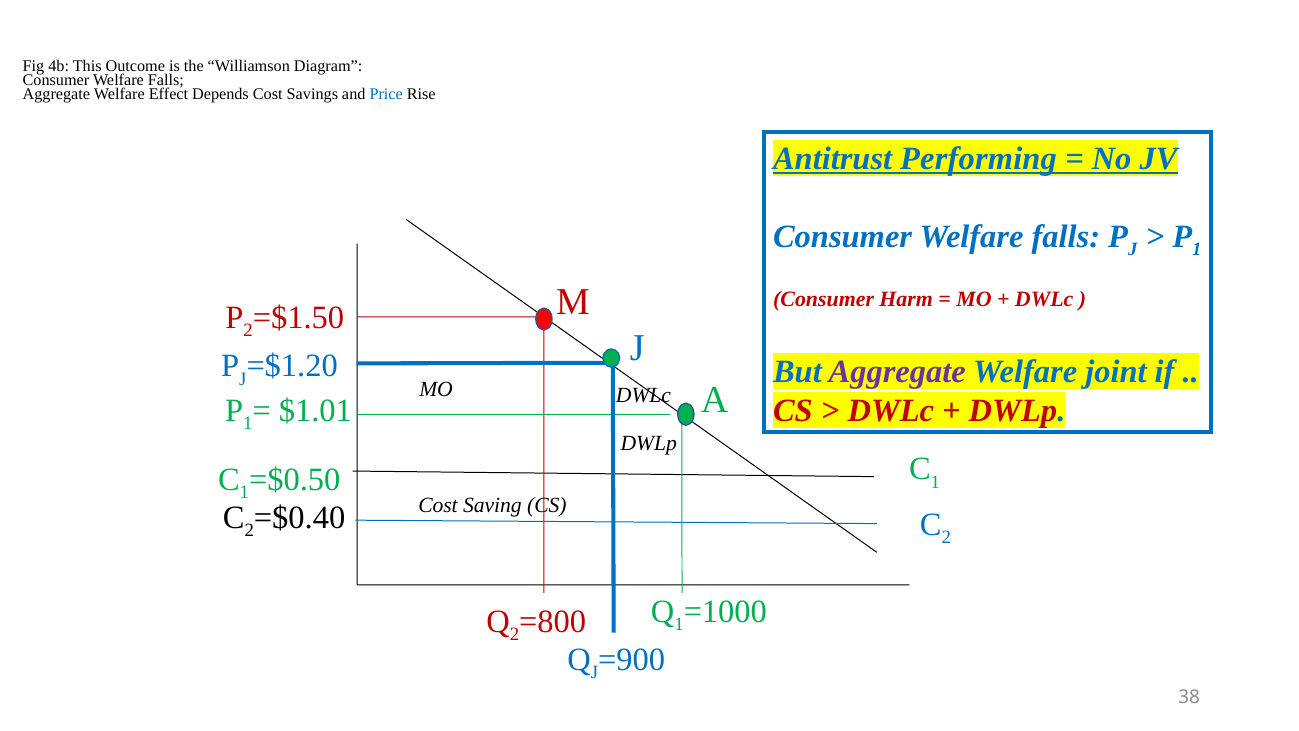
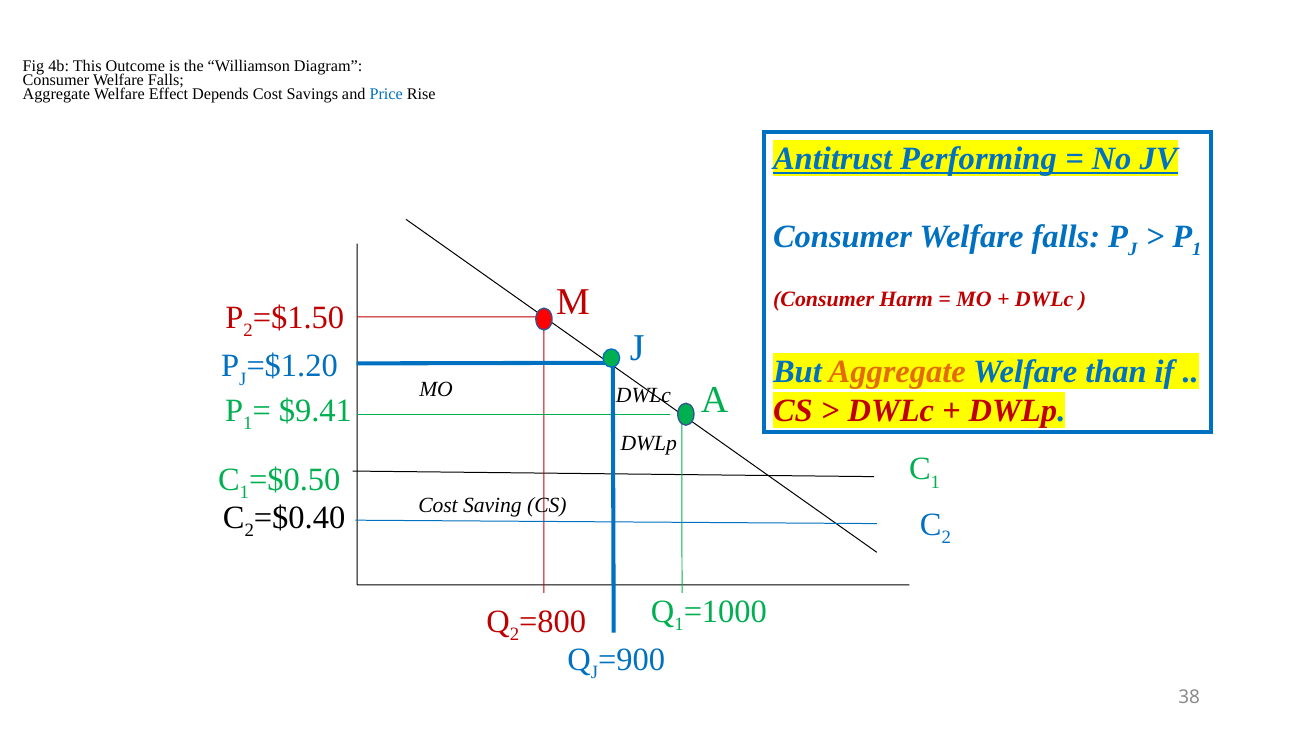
Aggregate colour: purple -> orange (897, 371)
joint: joint -> than (1116, 371)
$1.01: $1.01 -> $9.41 (315, 411)
